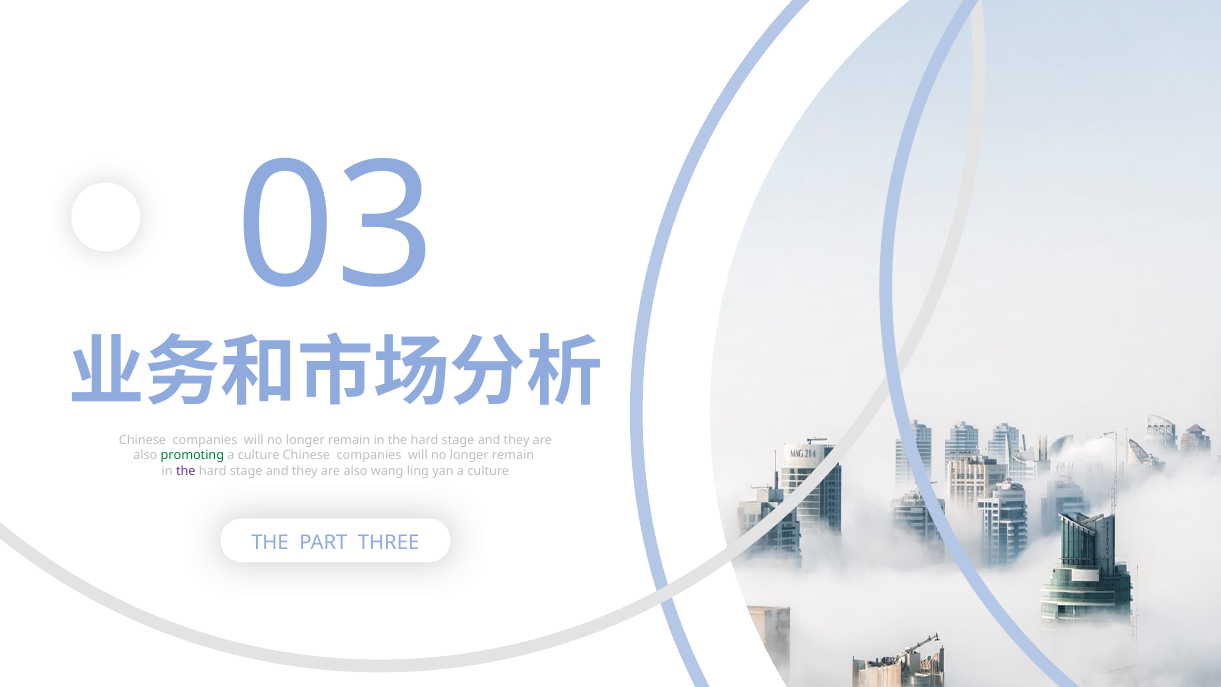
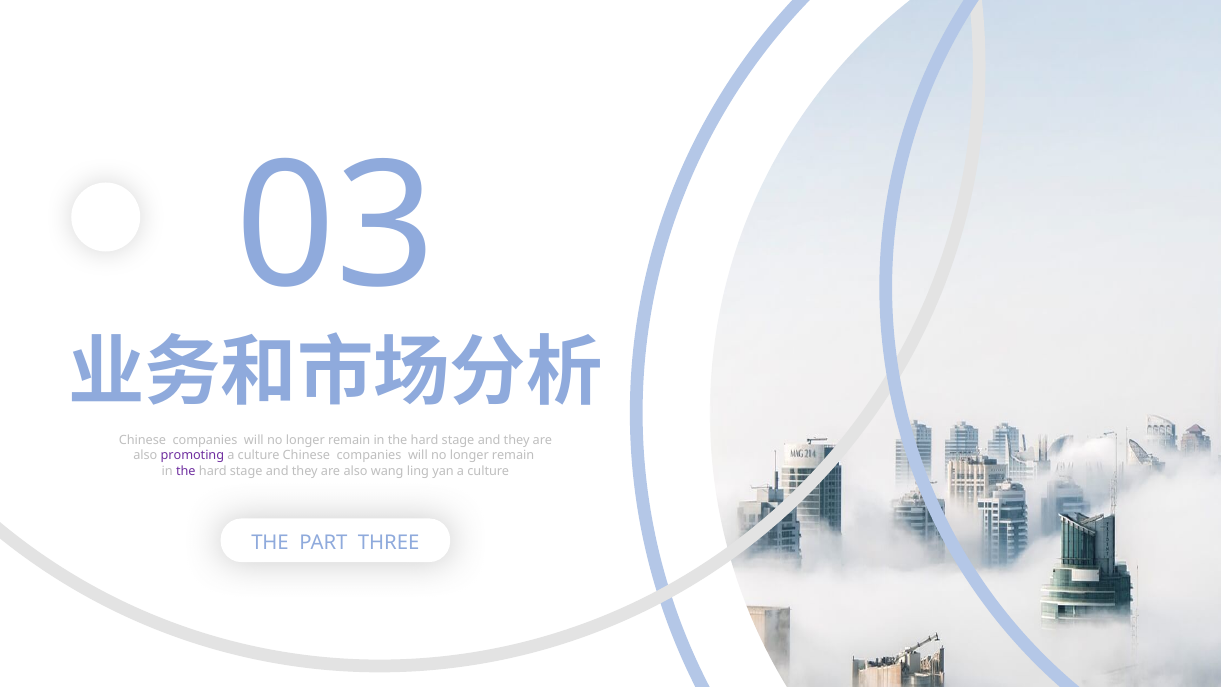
promoting colour: green -> purple (192, 456)
